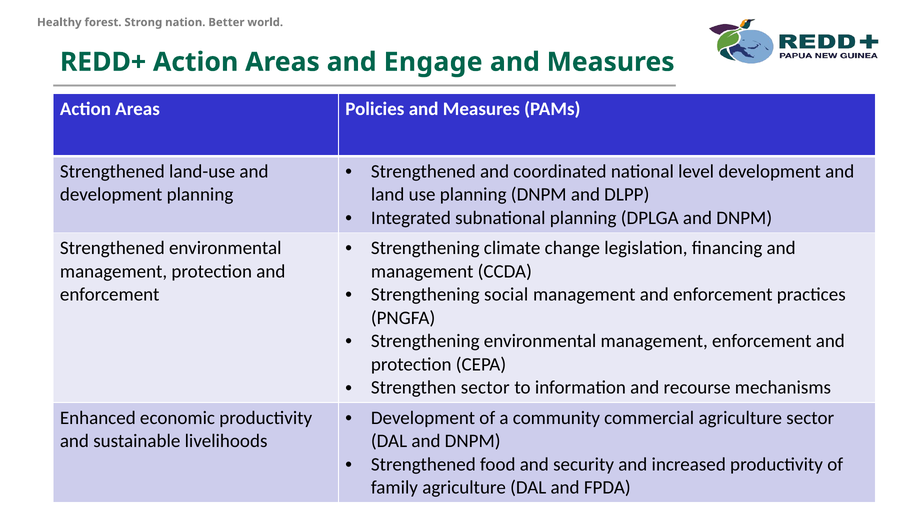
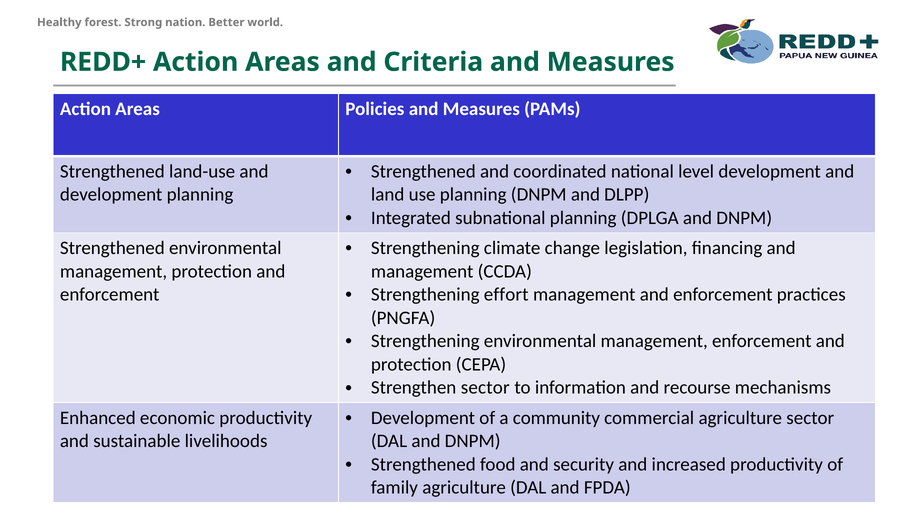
Engage: Engage -> Criteria (433, 62)
social: social -> effort (506, 294)
